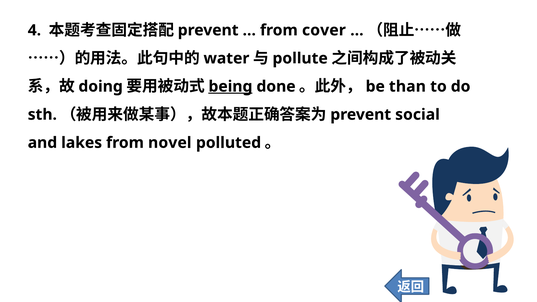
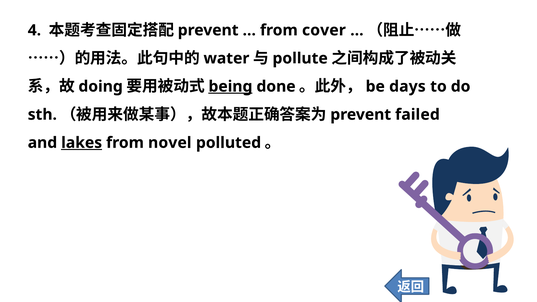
than: than -> days (407, 86)
social: social -> failed (417, 115)
lakes underline: none -> present (82, 143)
